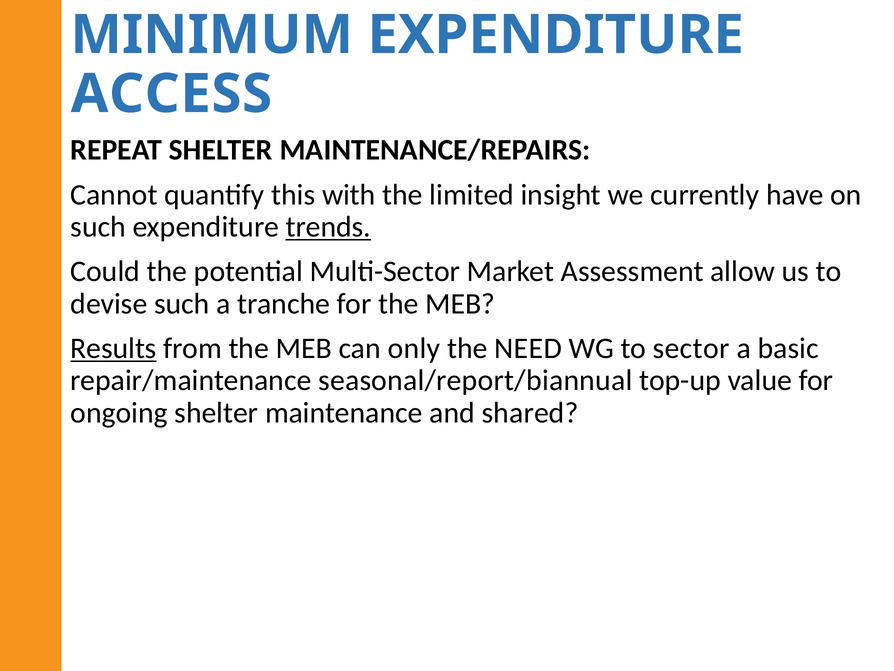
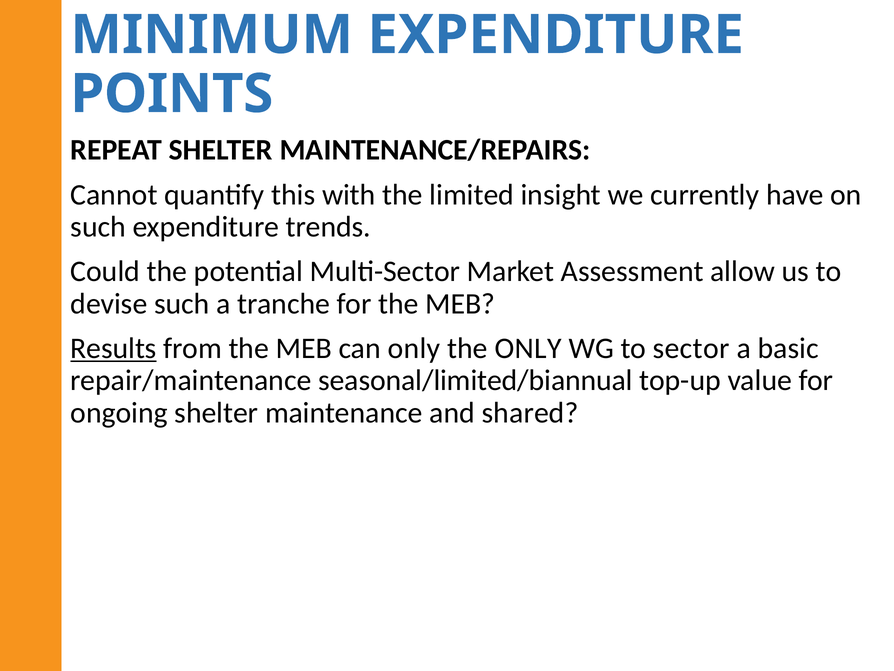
ACCESS: ACCESS -> POINTS (172, 94)
trends underline: present -> none (328, 227)
the NEED: NEED -> ONLY (528, 348)
seasonal/report/biannual: seasonal/report/biannual -> seasonal/limited/biannual (475, 380)
